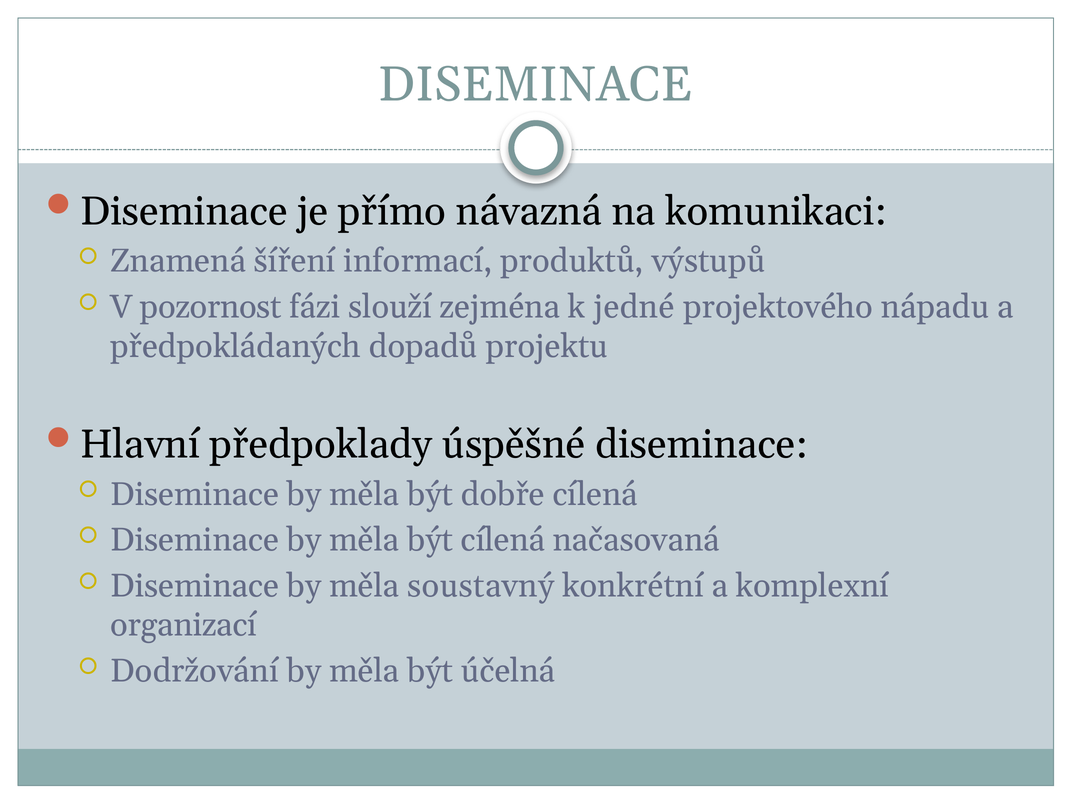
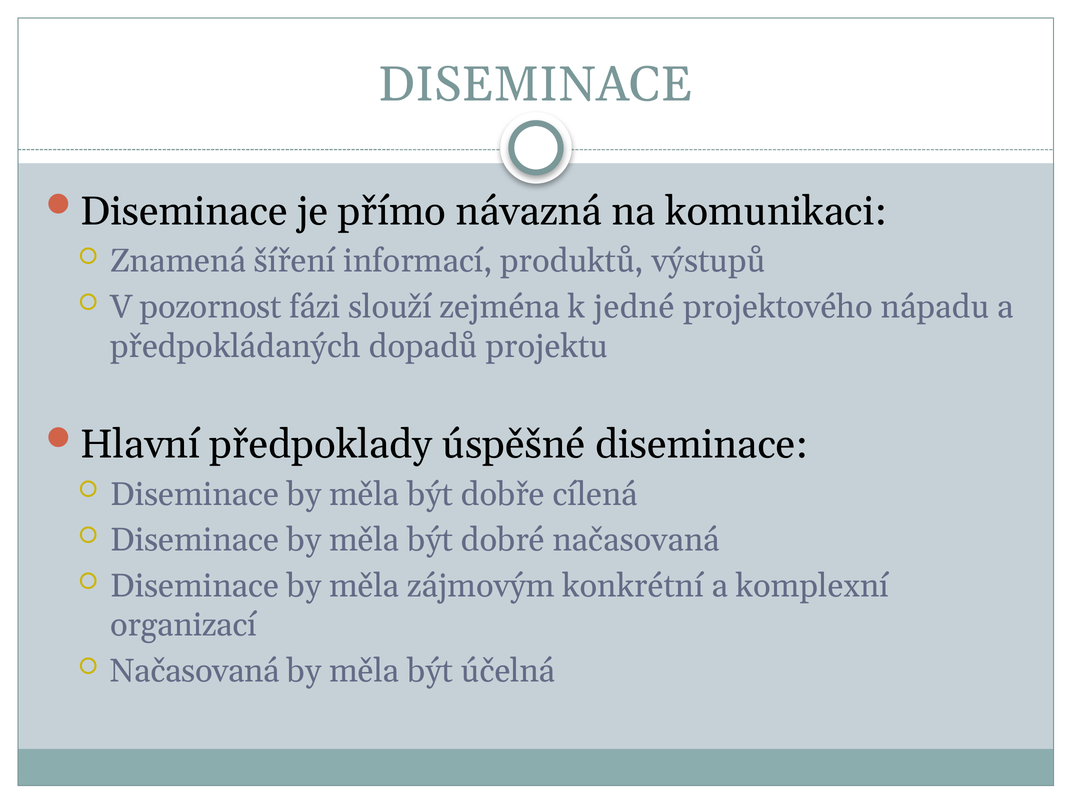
být cílená: cílená -> dobré (503, 540)
soustavný: soustavný -> zájmovým (481, 586)
Dodržování: Dodržování -> Načasovaná (195, 671)
